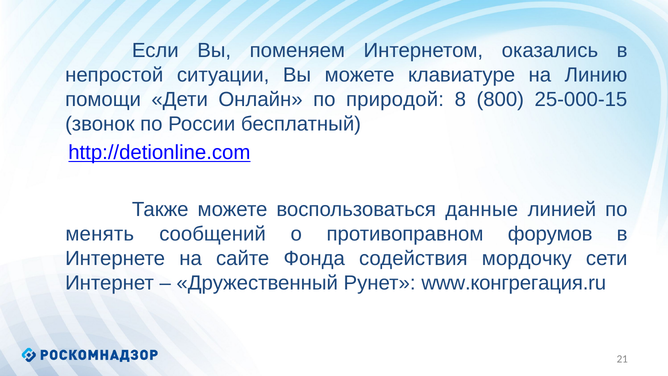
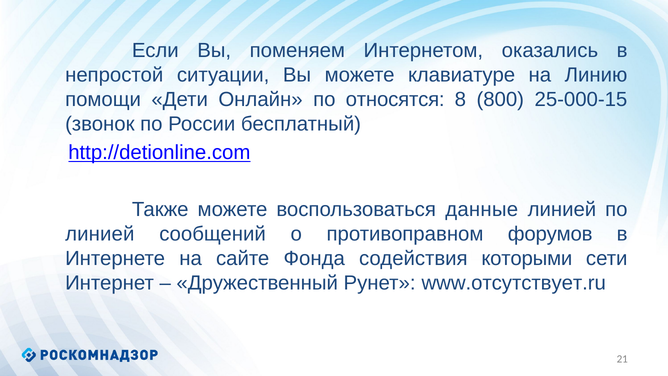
природой: природой -> относятся (395, 99)
менять: менять -> линией (100, 234)
мордочку: мордочку -> которыми (527, 259)
www.конгрегация.ru: www.конгрегация.ru -> www.отсутствует.ru (514, 283)
